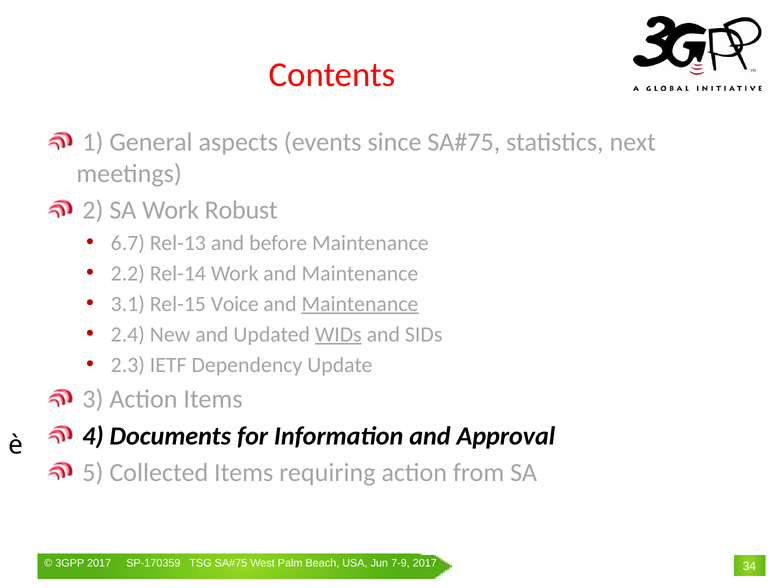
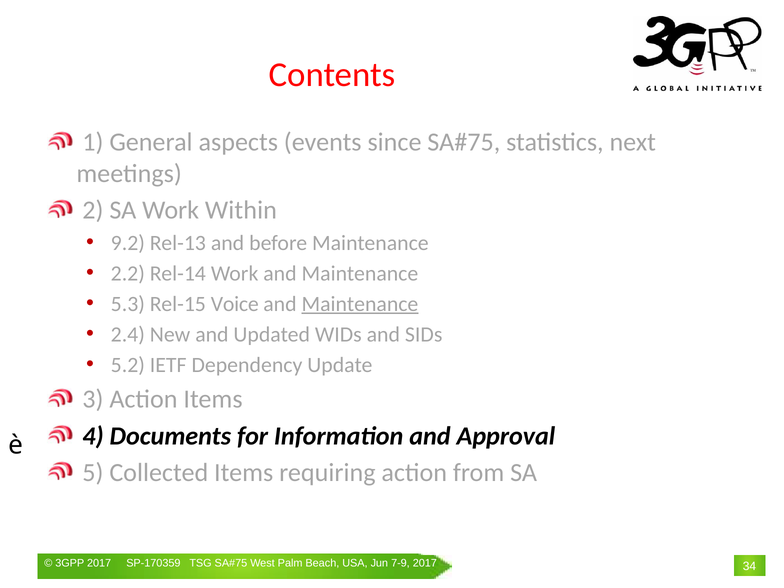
Robust: Robust -> Within (241, 210)
6.7: 6.7 -> 9.2 (128, 243)
3.1: 3.1 -> 5.3 (128, 304)
WIDs underline: present -> none (338, 335)
2.3: 2.3 -> 5.2 (128, 365)
